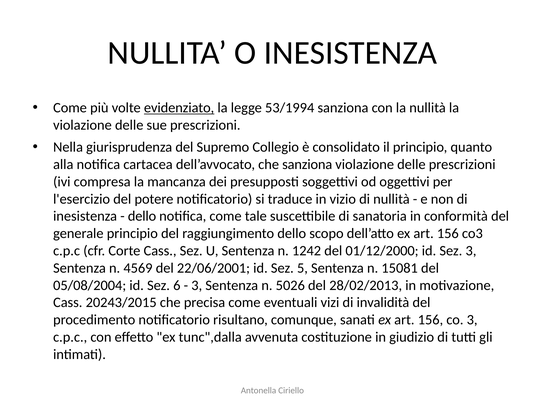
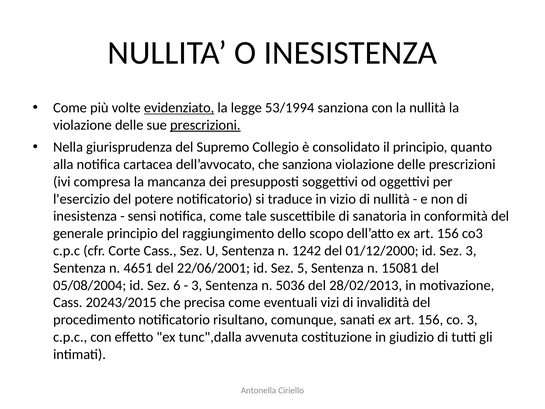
prescrizioni underline: none -> present (205, 125)
dello: dello -> sensi (142, 216)
4569: 4569 -> 4651 (138, 268)
5026: 5026 -> 5036 (290, 285)
